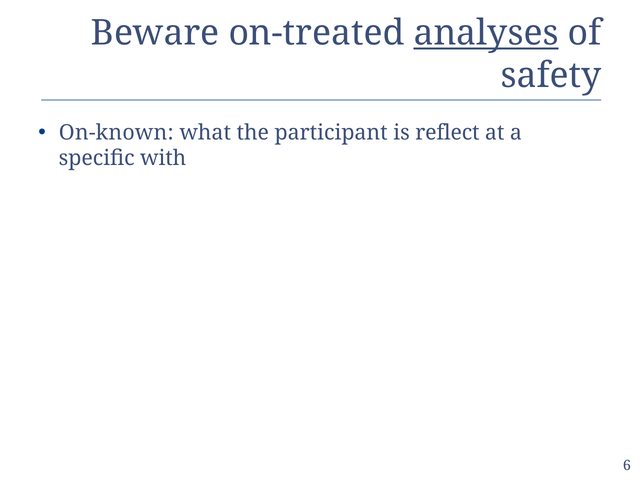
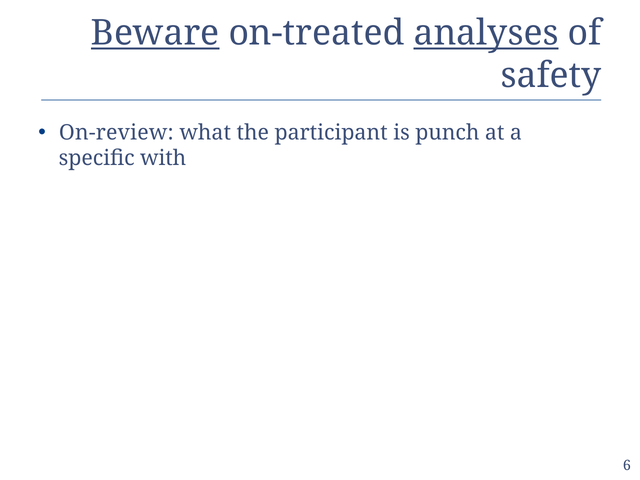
Beware underline: none -> present (155, 33)
On-known: On-known -> On-review (116, 133)
reflect: reflect -> punch (447, 133)
